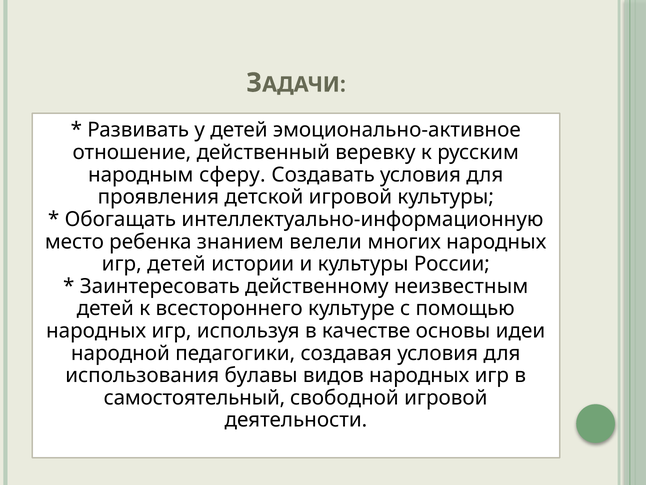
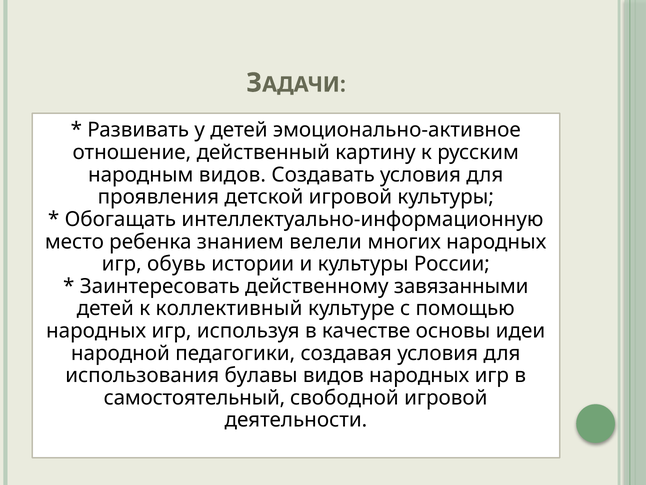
веревку: веревку -> картину (375, 152)
народным сферу: сферу -> видов (232, 175)
игр детей: детей -> обувь (176, 264)
неизвестным: неизвестным -> завязанными (461, 286)
всестороннего: всестороннего -> коллективный (229, 308)
